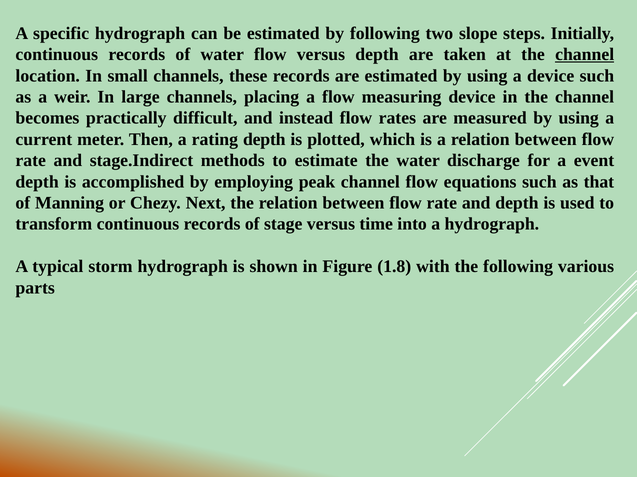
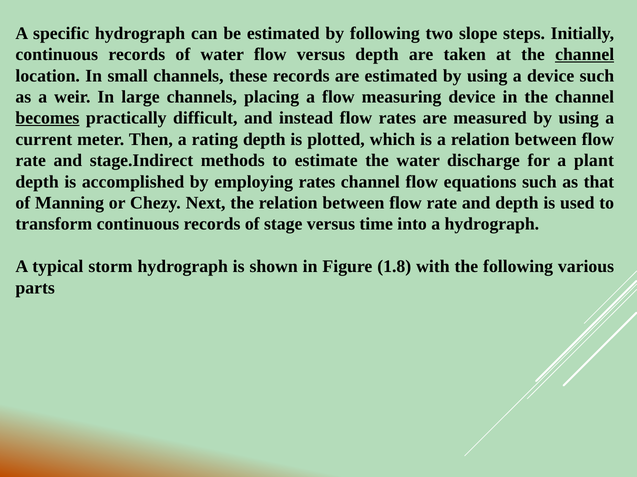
becomes underline: none -> present (47, 118)
event: event -> plant (594, 161)
employing peak: peak -> rates (317, 182)
